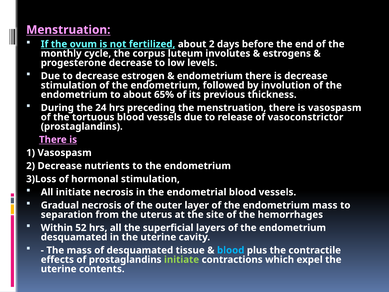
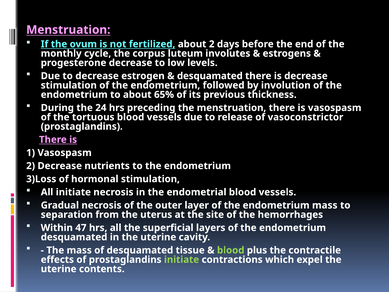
endometrium: endometrium -> desquamated (210, 76)
52: 52 -> 47 (81, 228)
blood colour: light blue -> light green (231, 250)
